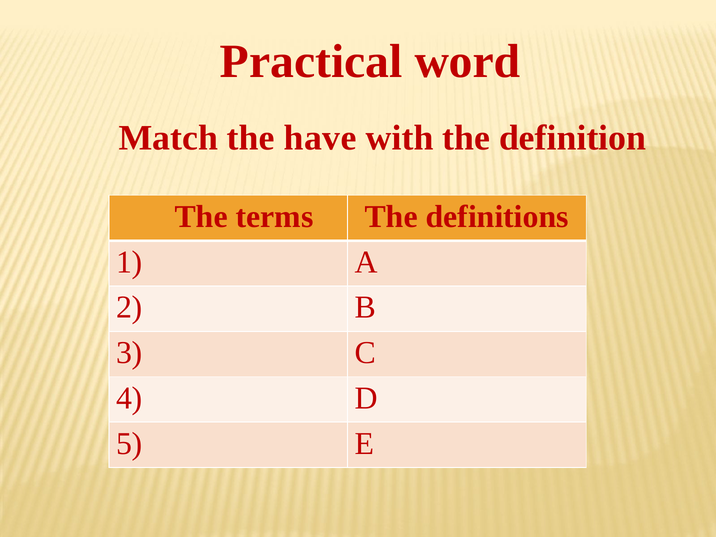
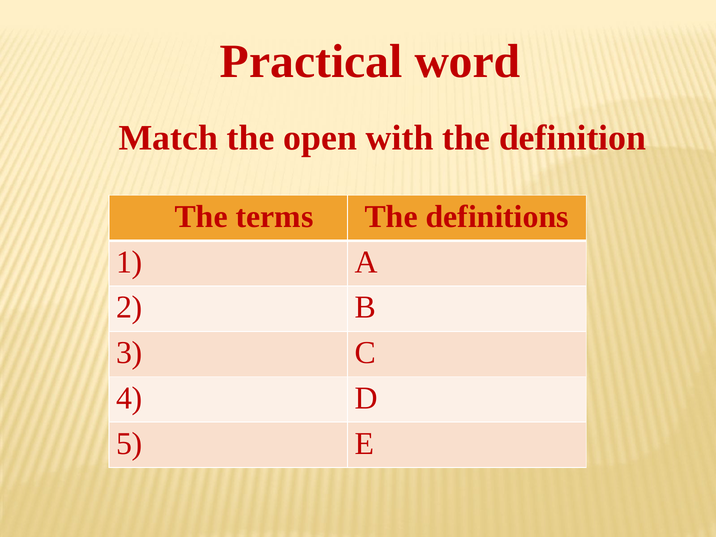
have: have -> open (320, 138)
